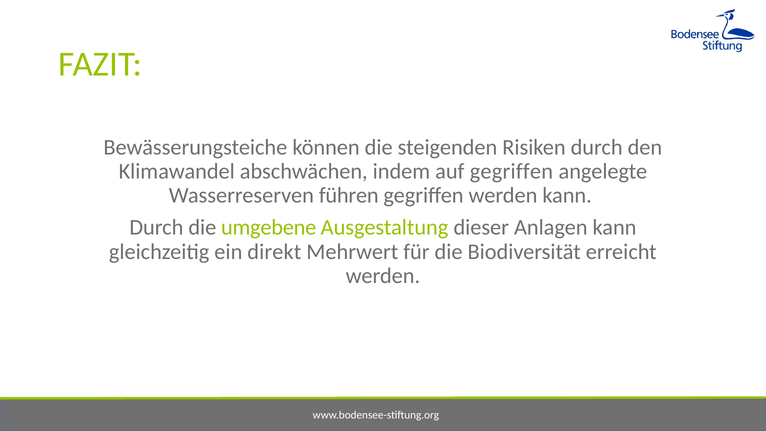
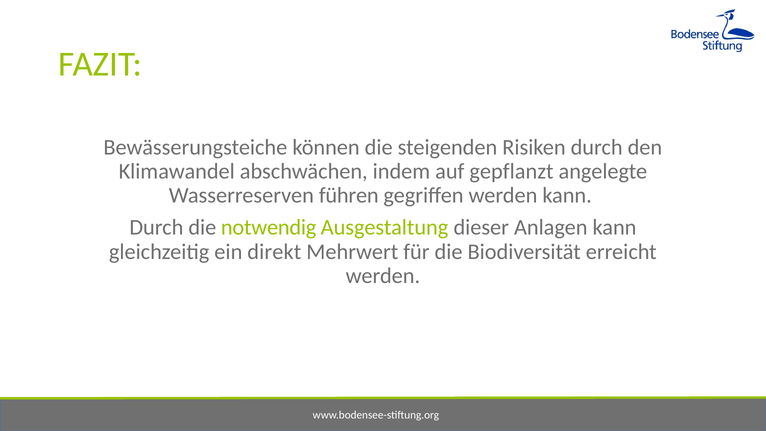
auf gegriffen: gegriffen -> gepflanzt (512, 171)
umgebene: umgebene -> notwendig (269, 228)
